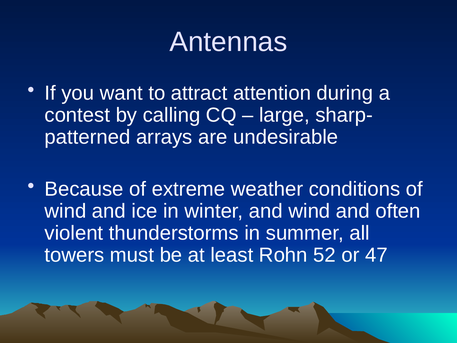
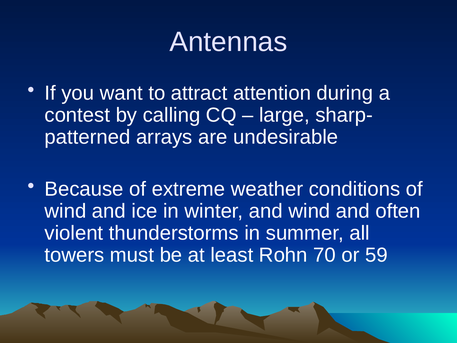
52: 52 -> 70 (325, 255)
47: 47 -> 59 (376, 255)
